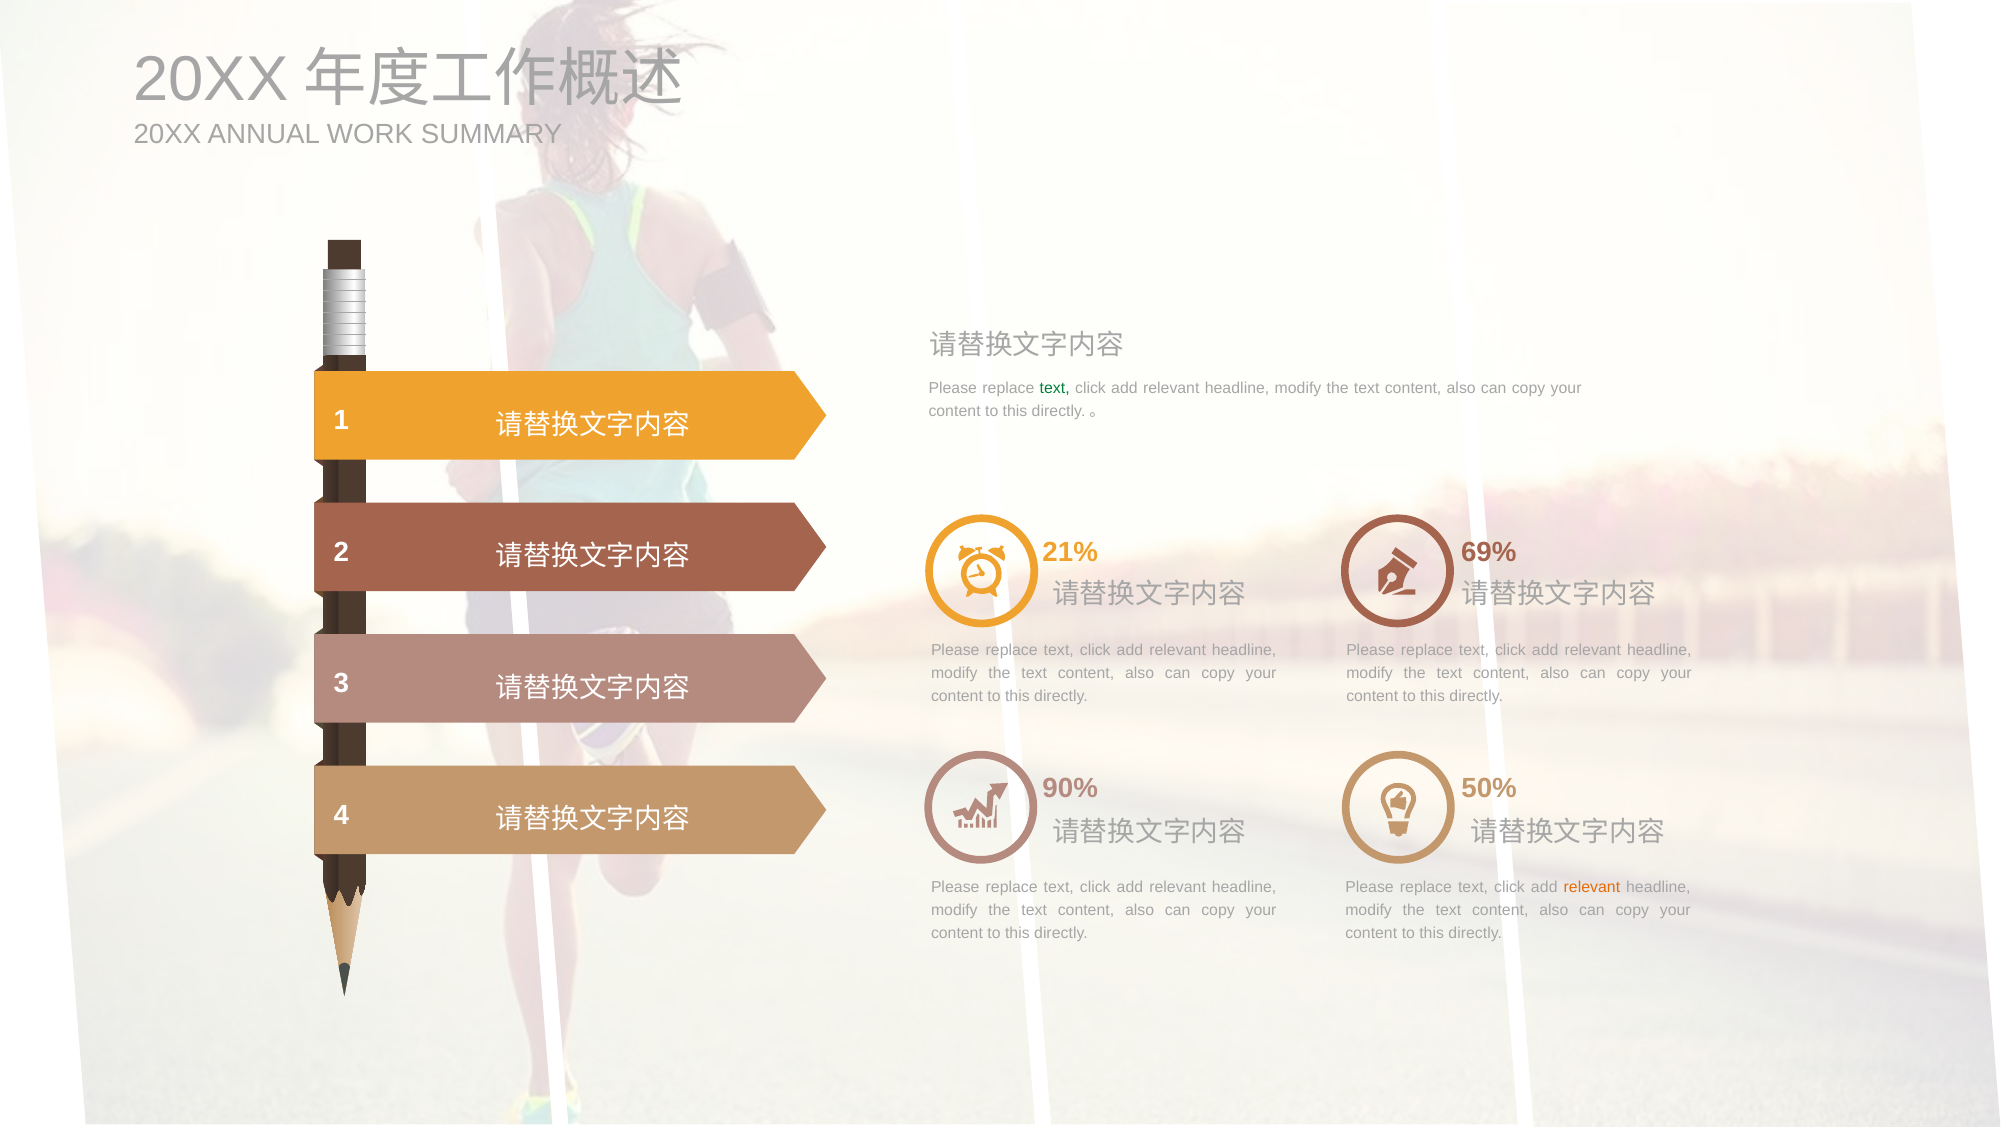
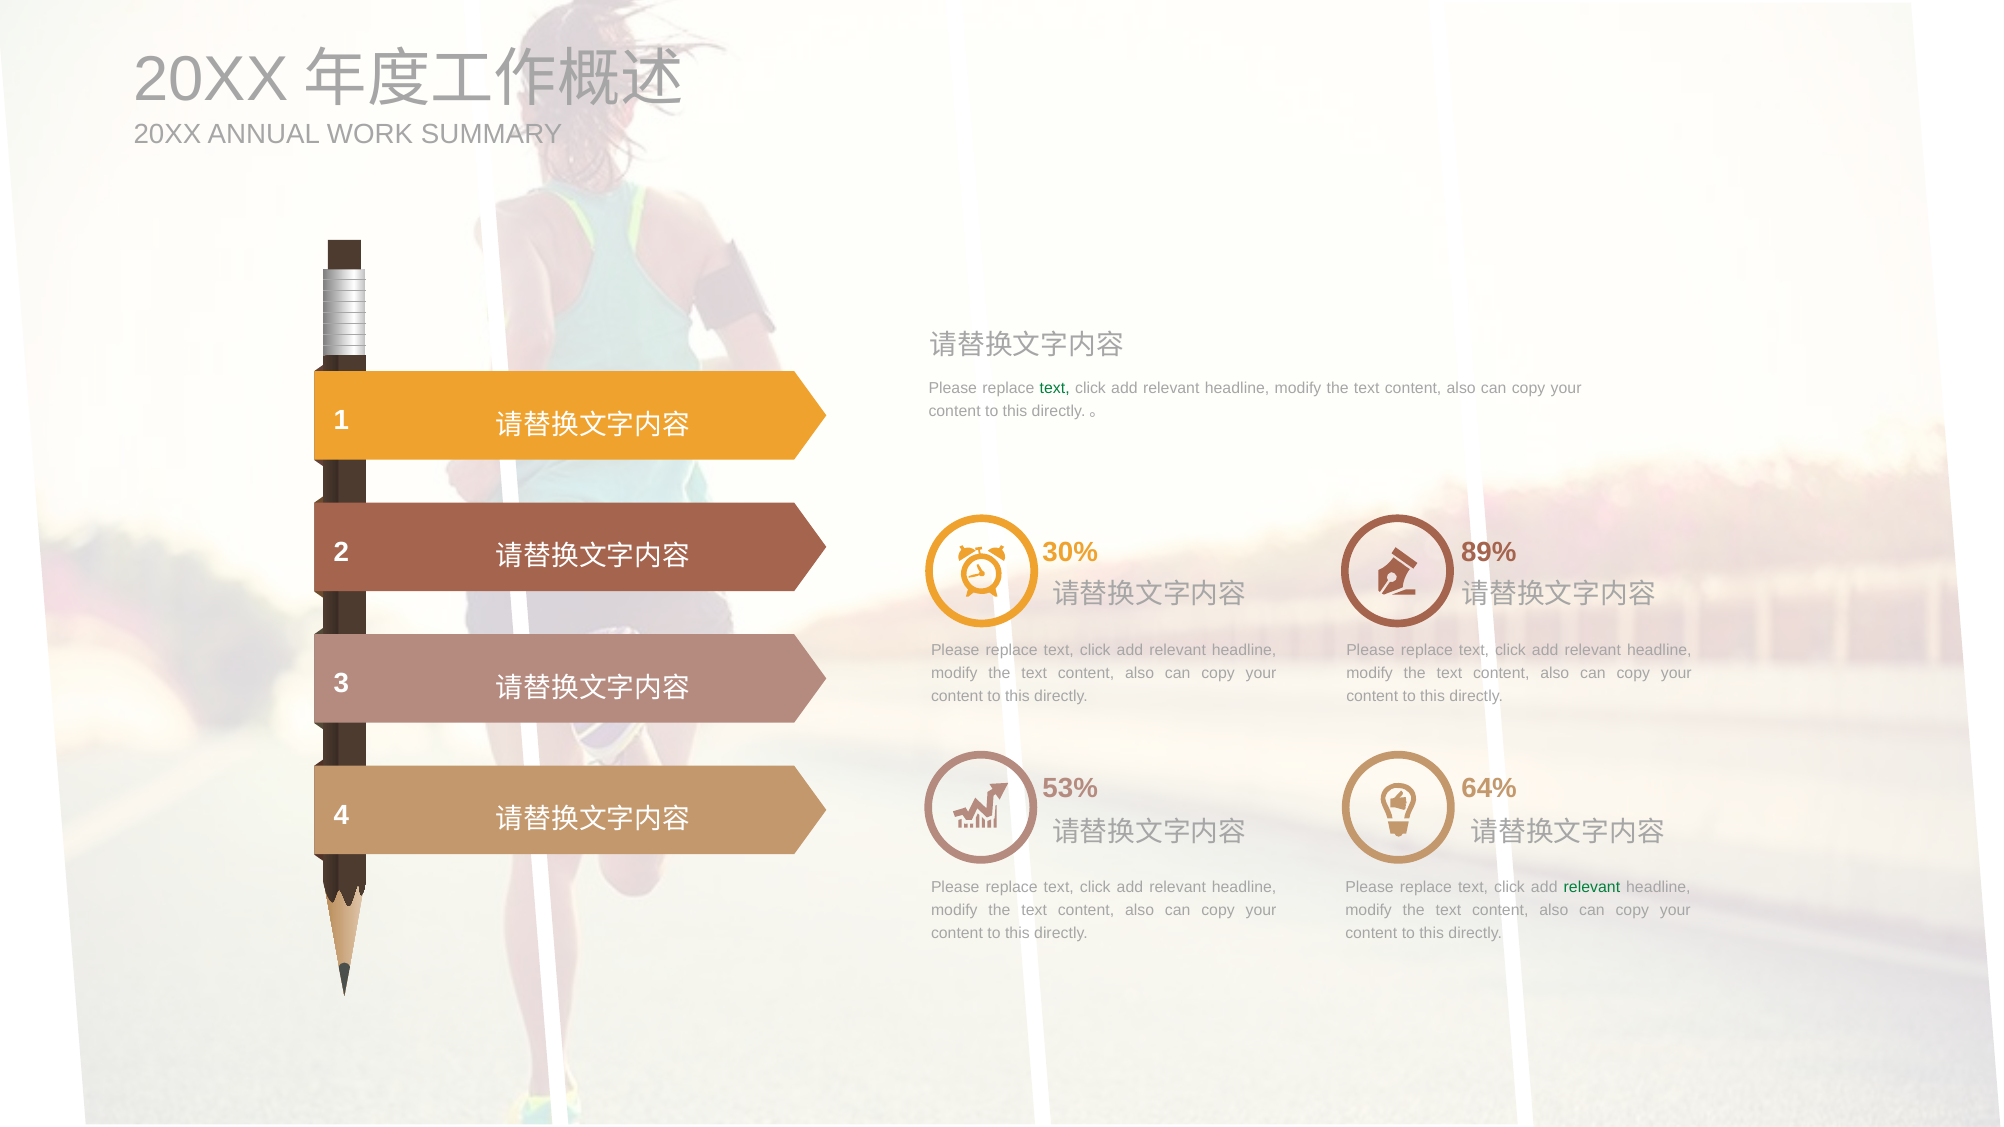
21%: 21% -> 30% (1070, 553)
69%: 69% -> 89% (1489, 553)
90%: 90% -> 53% (1070, 788)
50%: 50% -> 64% (1489, 788)
relevant colour: orange -> green (1592, 888)
